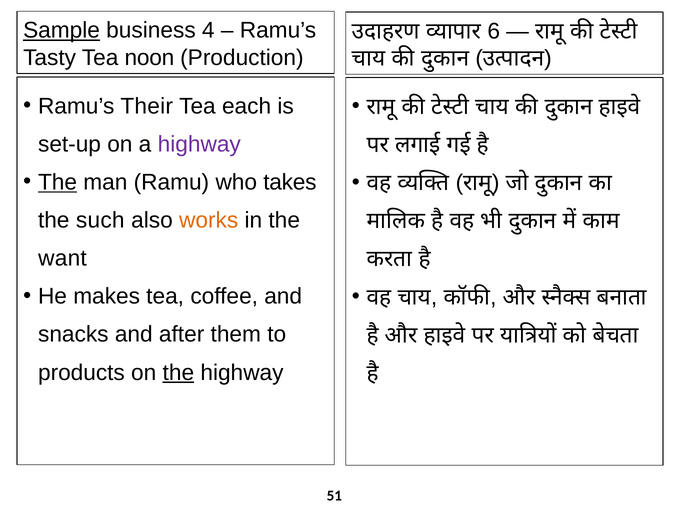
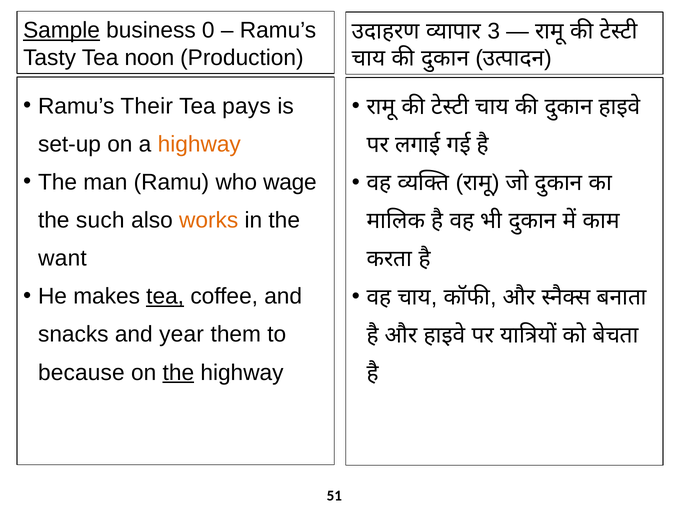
4: 4 -> 0 (208, 30)
6: 6 -> 3 (494, 31)
each: each -> pays (246, 106)
highway colour: purple -> orange (199, 144)
The underline: present -> none (58, 182)
takes: takes -> wage (290, 182)
tea underline: none -> present (165, 296)
after: after -> year (182, 334)
products: products -> because (81, 373)
